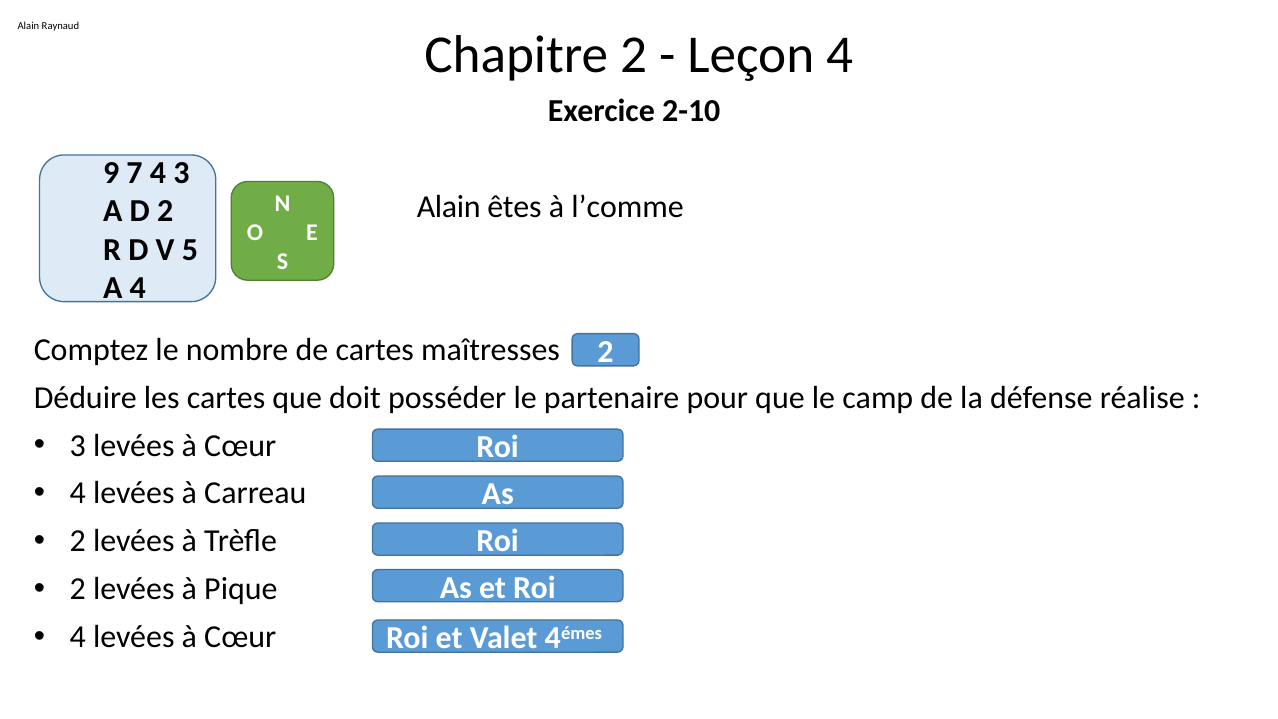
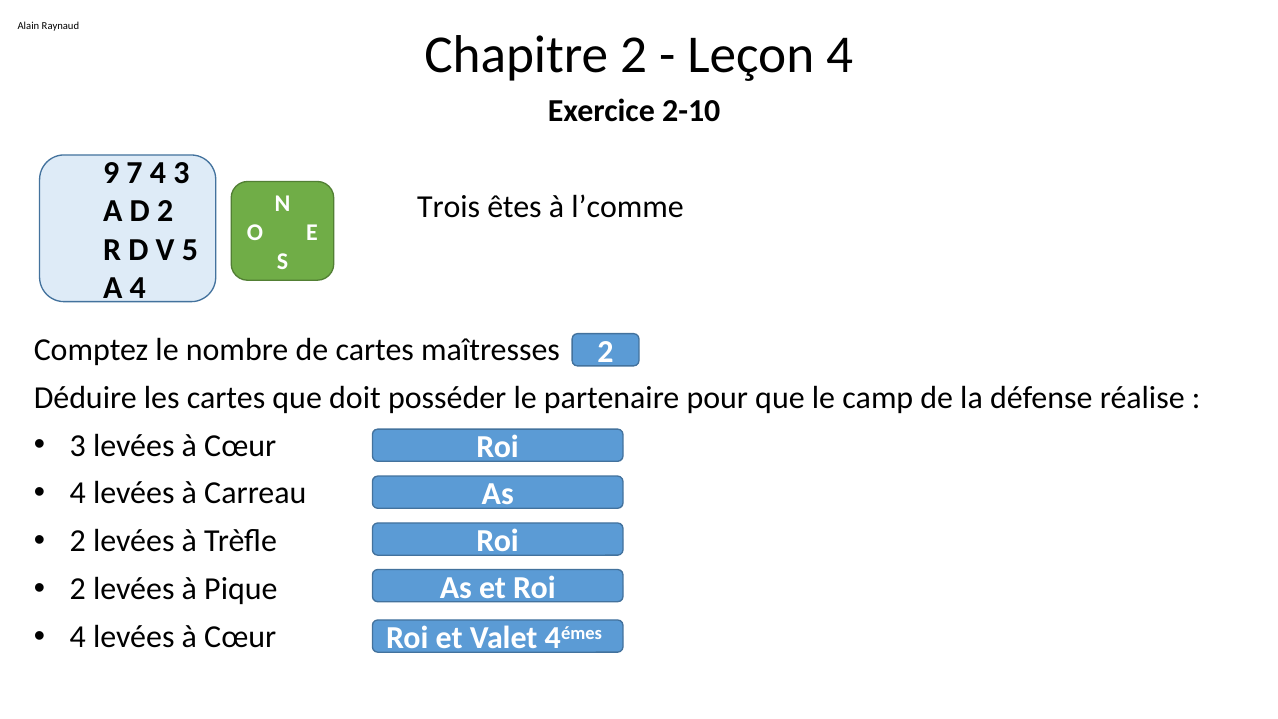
Alain: Alain -> Trois (449, 206)
